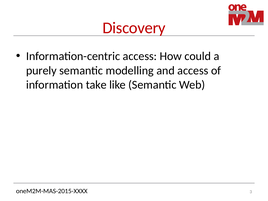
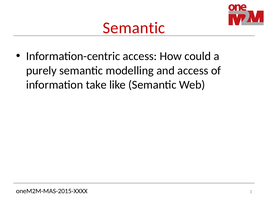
Discovery: Discovery -> Semantic (134, 28)
